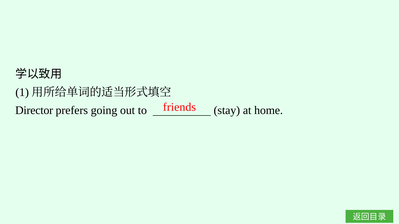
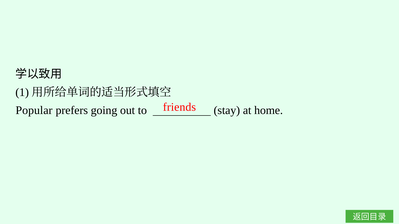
Director: Director -> Popular (34, 111)
